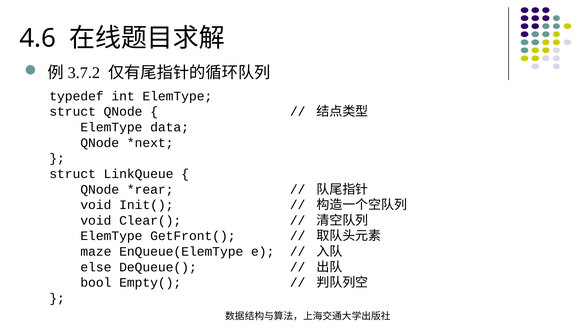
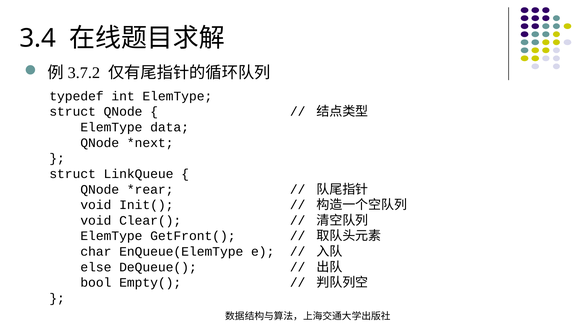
4.6: 4.6 -> 3.4 (38, 38)
maze: maze -> char (96, 252)
